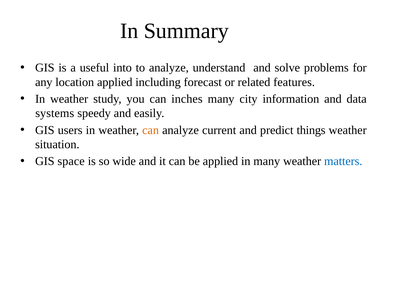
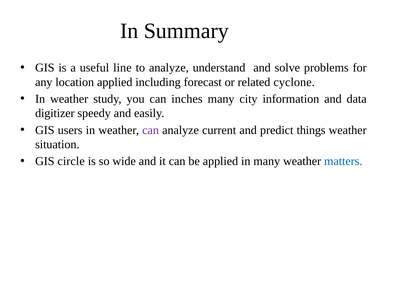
into: into -> line (122, 68)
features: features -> cyclone (294, 82)
systems: systems -> digitizer (55, 113)
can colour: orange -> purple (151, 130)
space: space -> circle (71, 162)
